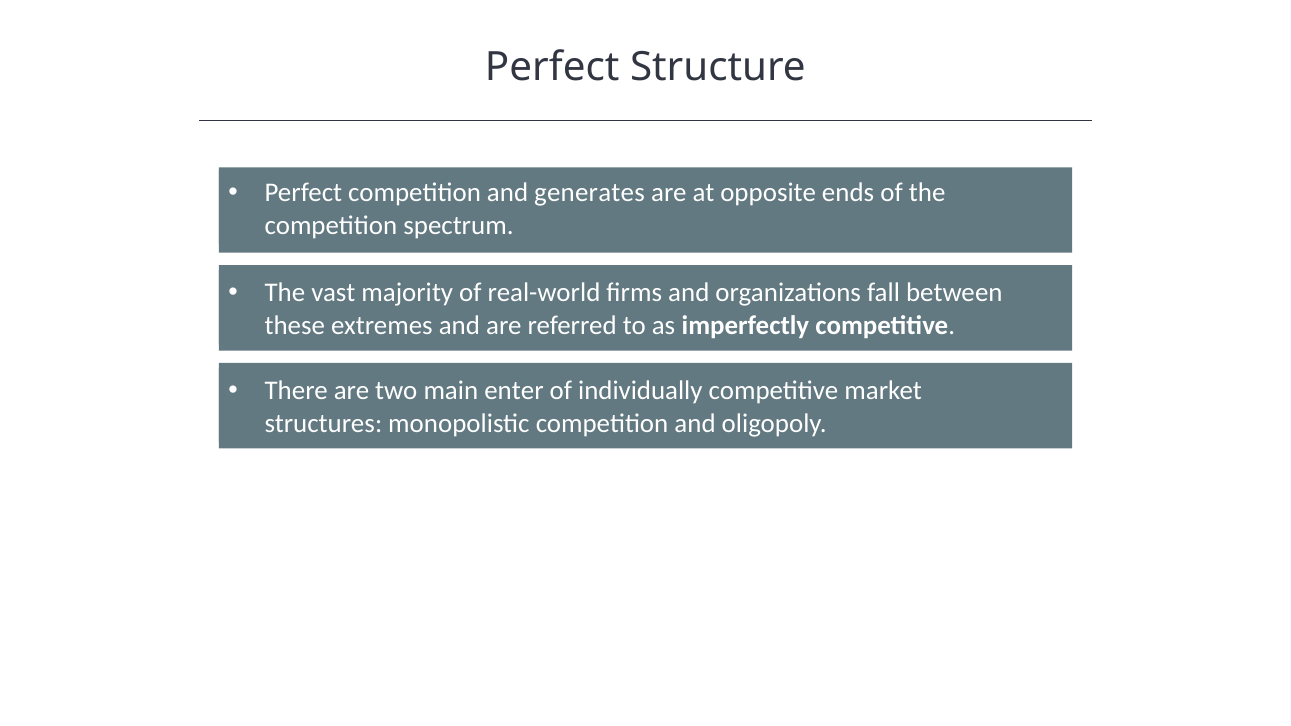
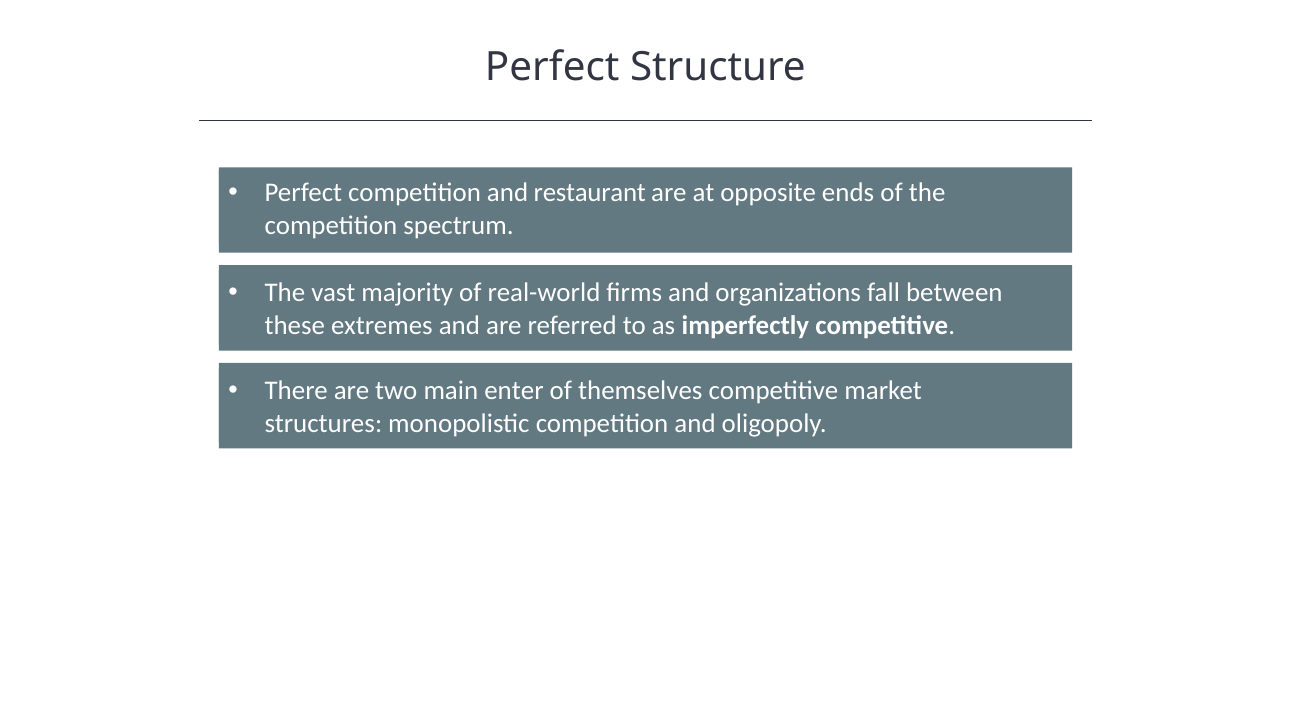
generates: generates -> restaurant (590, 193)
individually: individually -> themselves (640, 391)
